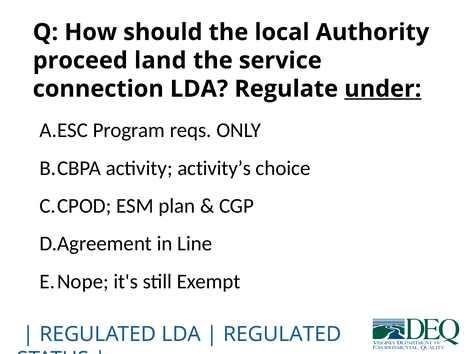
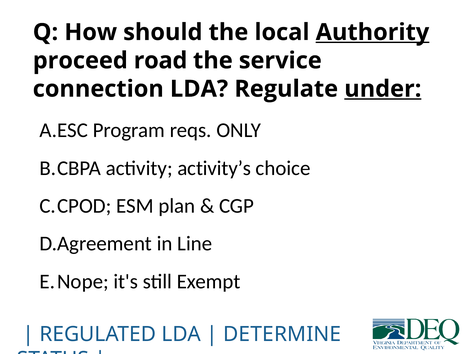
Authority underline: none -> present (372, 32)
land: land -> road (161, 60)
REGULATED: REGULATED -> DETERMINE (282, 333)
